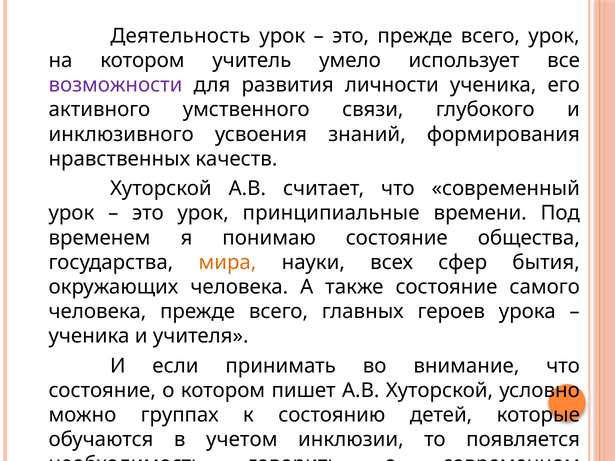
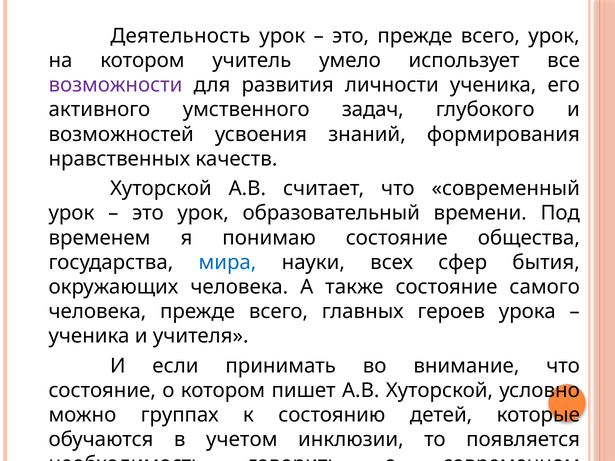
связи: связи -> задач (373, 110)
инклюзивного: инклюзивного -> возможностей (121, 134)
принципиальные: принципиальные -> образовательный (331, 213)
мира colour: orange -> blue (227, 263)
